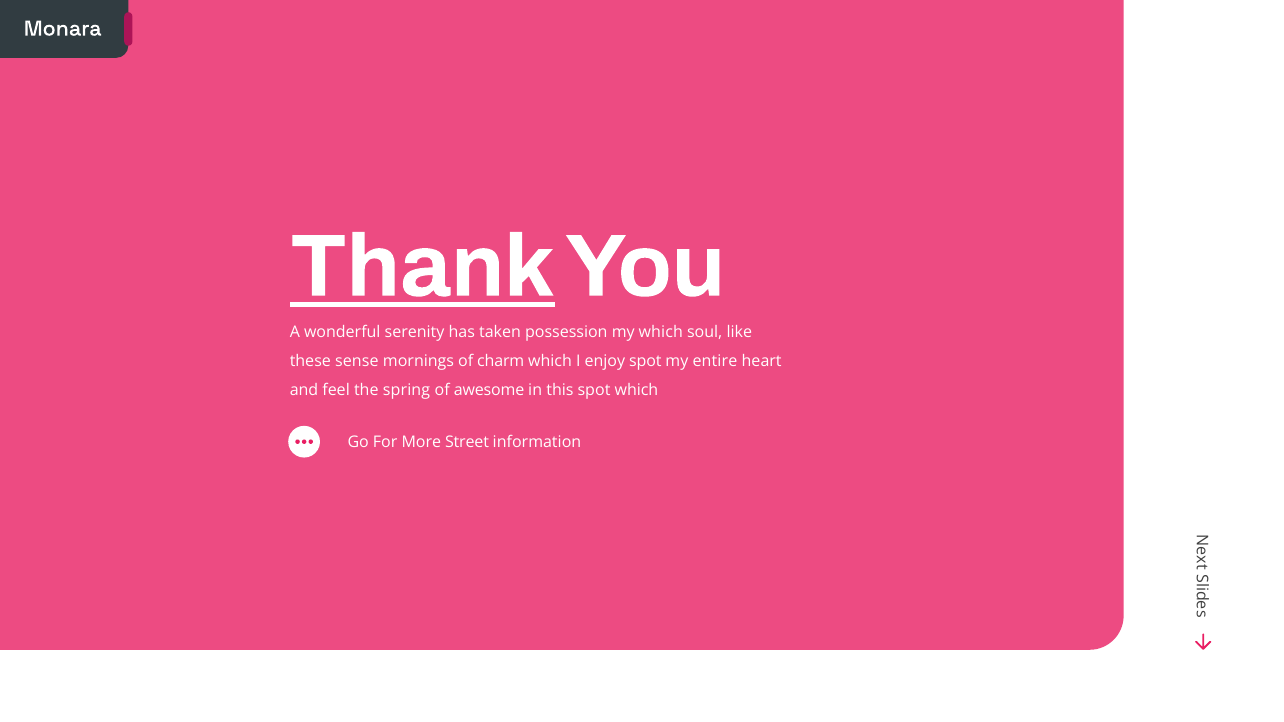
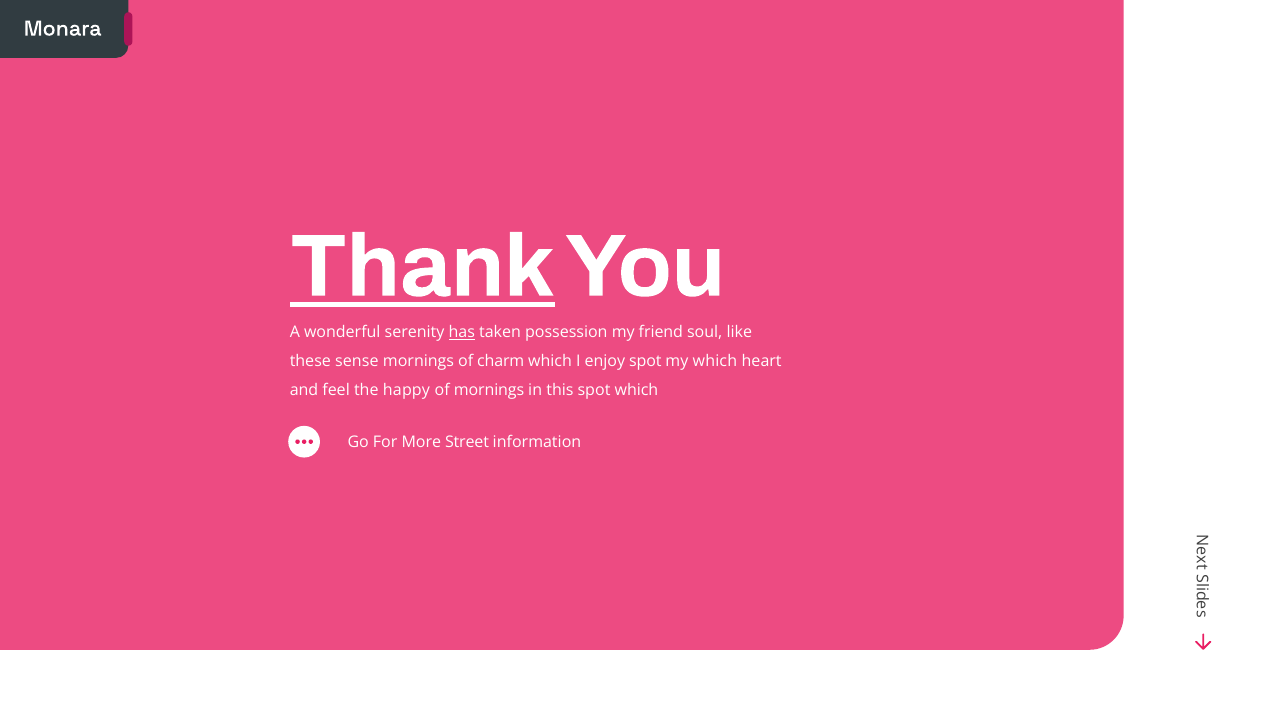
has underline: none -> present (462, 333)
my which: which -> friend (661, 333)
my entire: entire -> which (715, 362)
spring: spring -> happy (406, 391)
of awesome: awesome -> mornings (489, 391)
